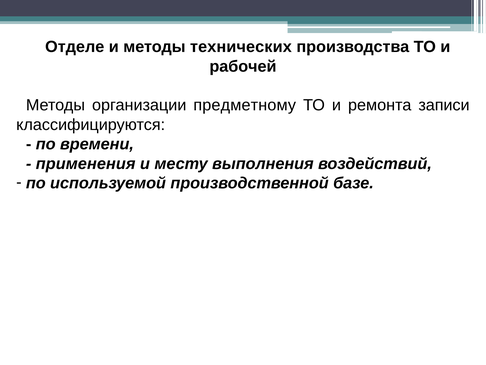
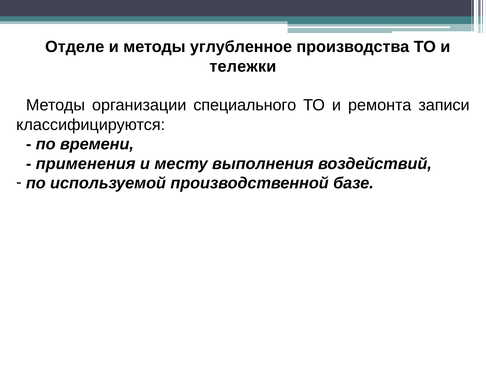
технических: технических -> углубленное (241, 47)
рабочей: рабочей -> тележки (243, 66)
предметному: предметному -> специального (245, 105)
